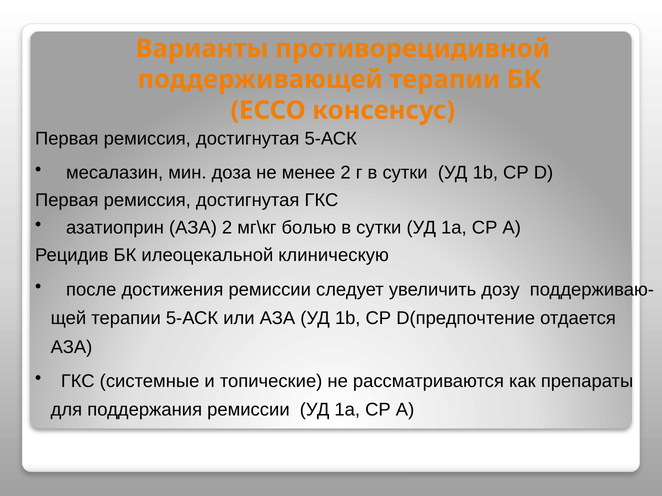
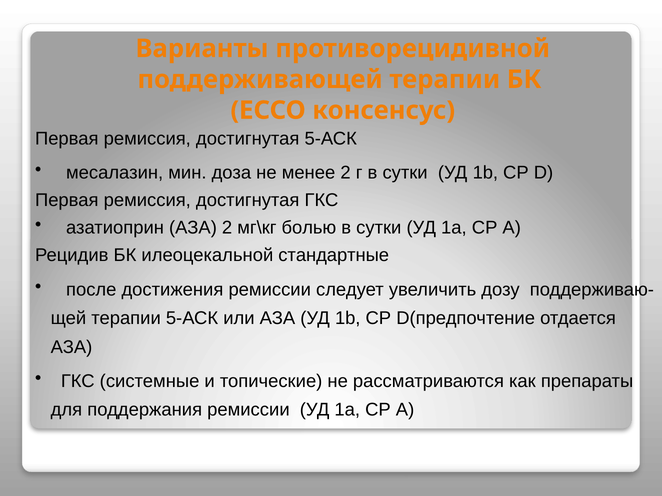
клиническую: клиническую -> стандартные (334, 256)
